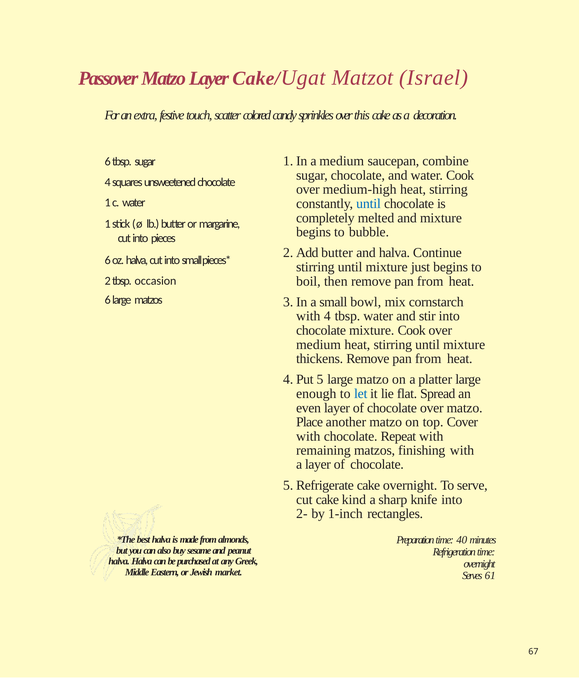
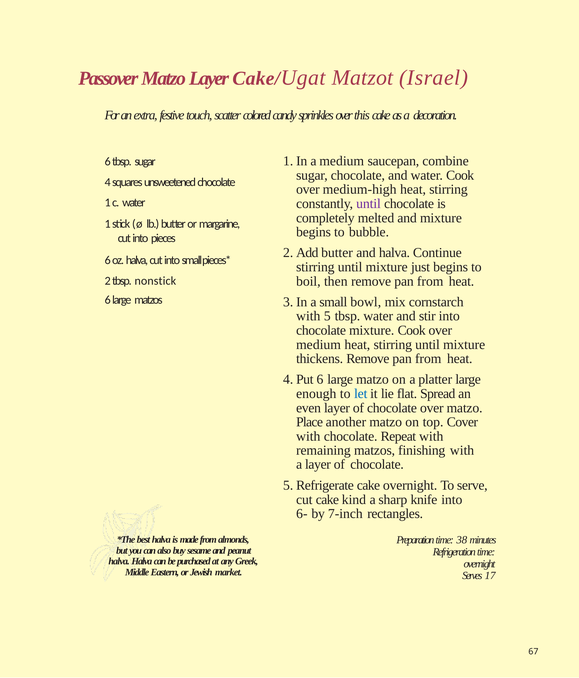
until colour: blue -> purple (369, 204)
occasion: occasion -> nonstick (155, 281)
with 4: 4 -> 5 (327, 316)
5: 5 -> 6 (320, 379)
2-: 2- -> 6- (302, 513)
1-inch: 1-inch -> 7-inch (345, 513)
40: 40 -> 38 (462, 540)
61: 61 -> 17 (490, 575)
